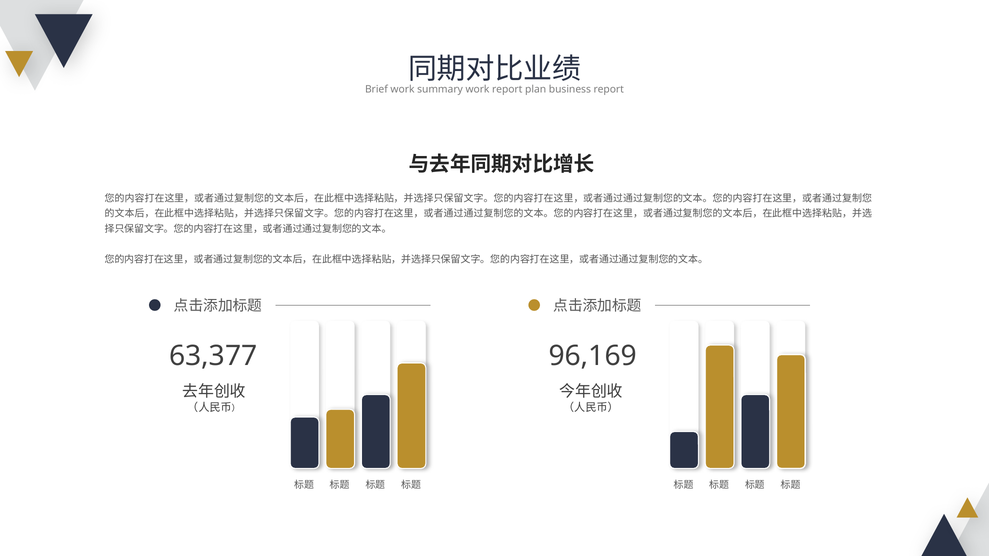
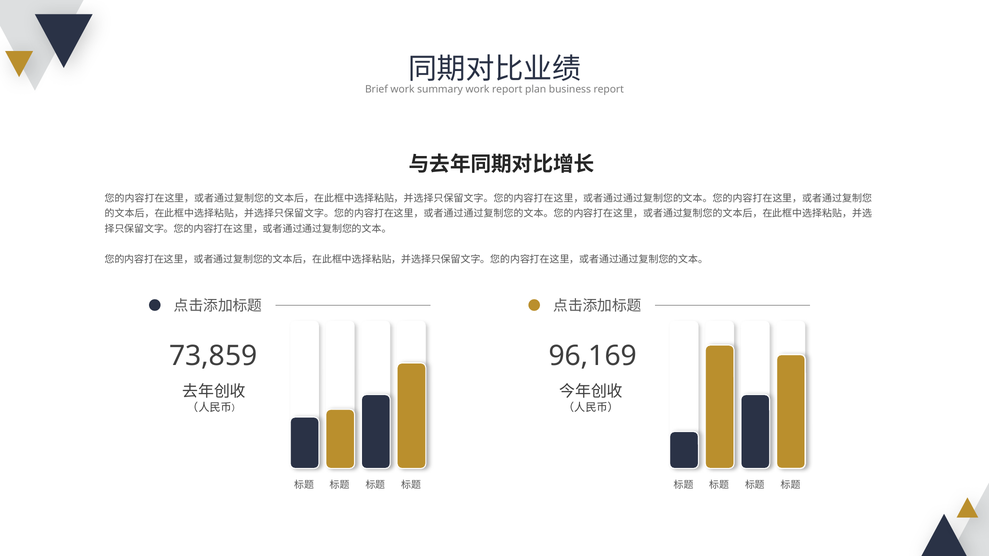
63,377: 63,377 -> 73,859 (213, 356)
